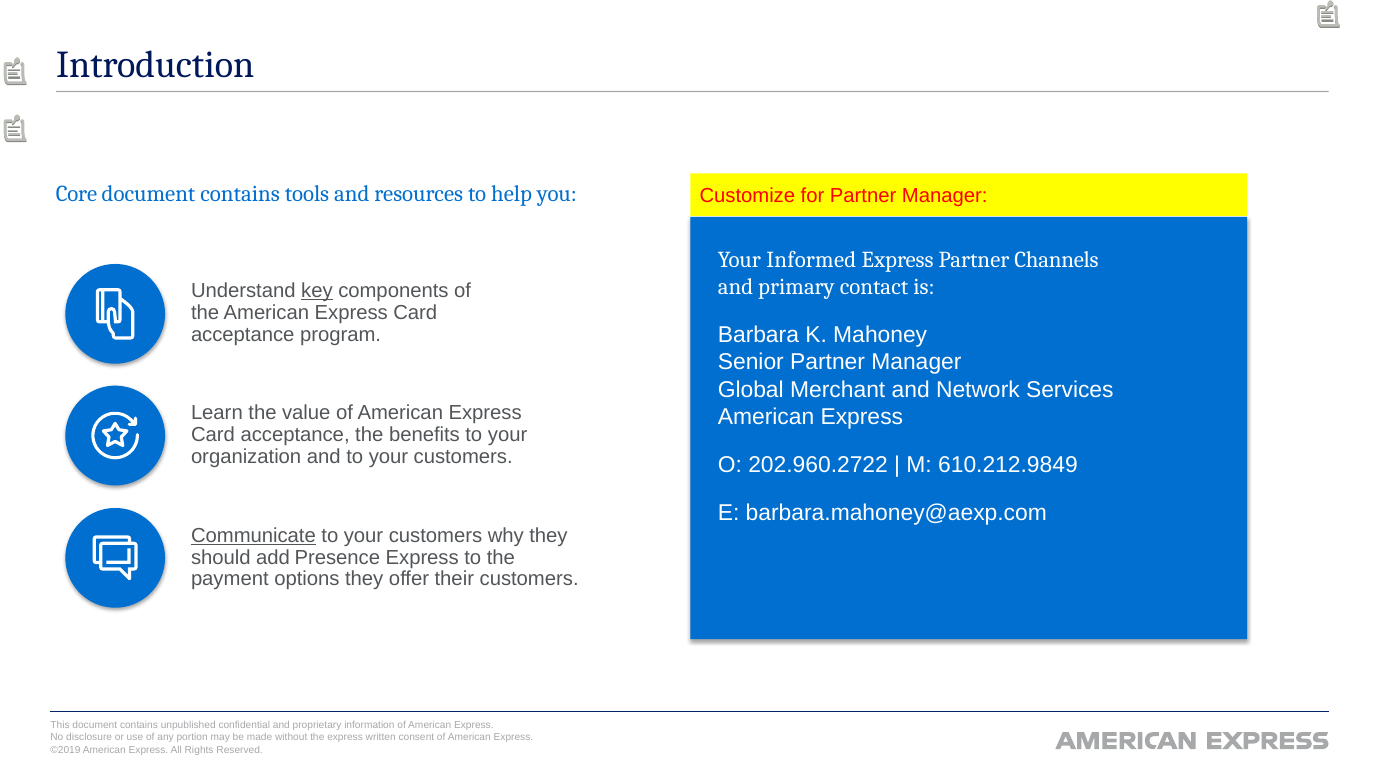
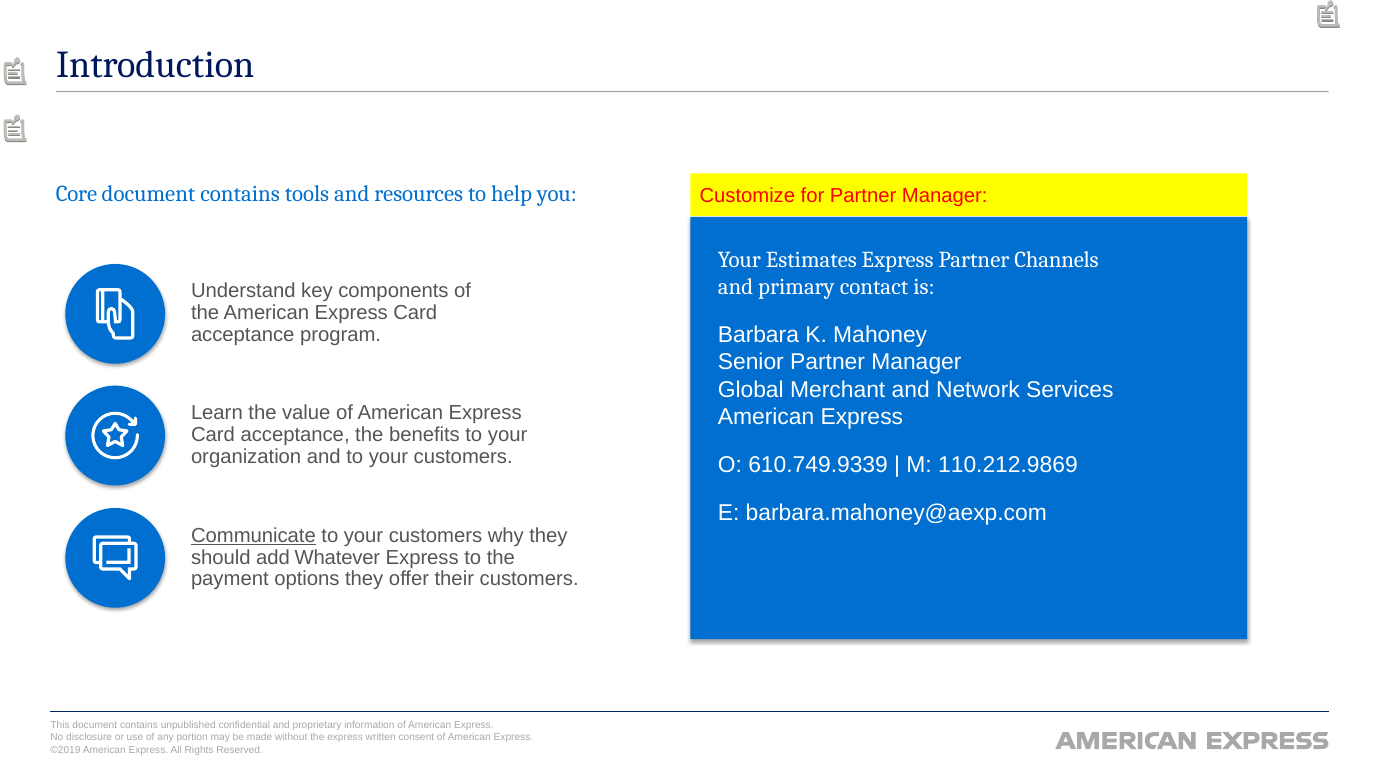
Informed: Informed -> Estimates (811, 260)
key underline: present -> none (317, 291)
202.960.2722: 202.960.2722 -> 610.749.9339 (818, 465)
610.212.9849: 610.212.9849 -> 110.212.9869 (1008, 465)
Presence: Presence -> Whatever (337, 557)
